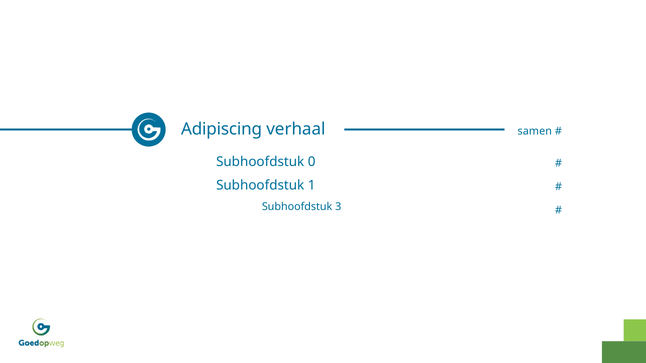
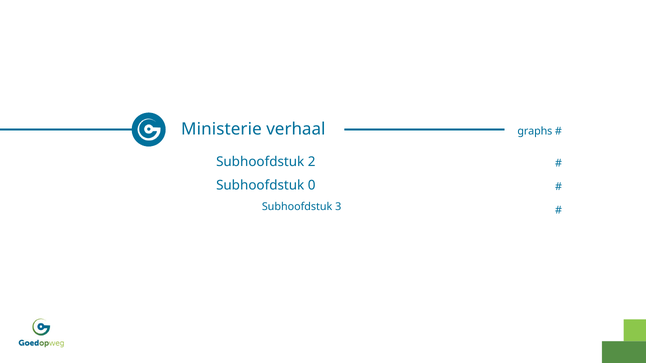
Adipiscing: Adipiscing -> Ministerie (221, 129)
samen: samen -> graphs (535, 131)
0: 0 -> 2 (312, 162)
1: 1 -> 0 (312, 185)
